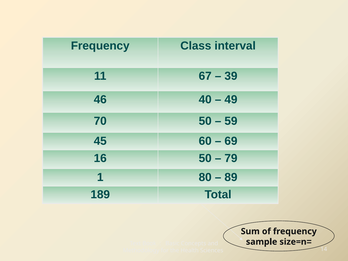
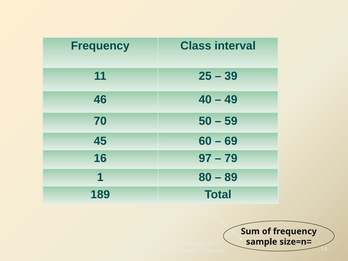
67: 67 -> 25 (205, 76)
16 50: 50 -> 97 (205, 158)
